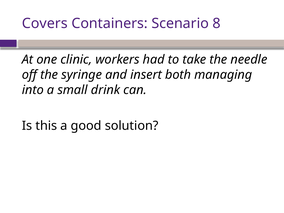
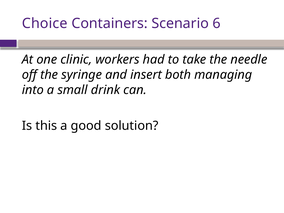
Covers: Covers -> Choice (45, 23)
8: 8 -> 6 (217, 23)
